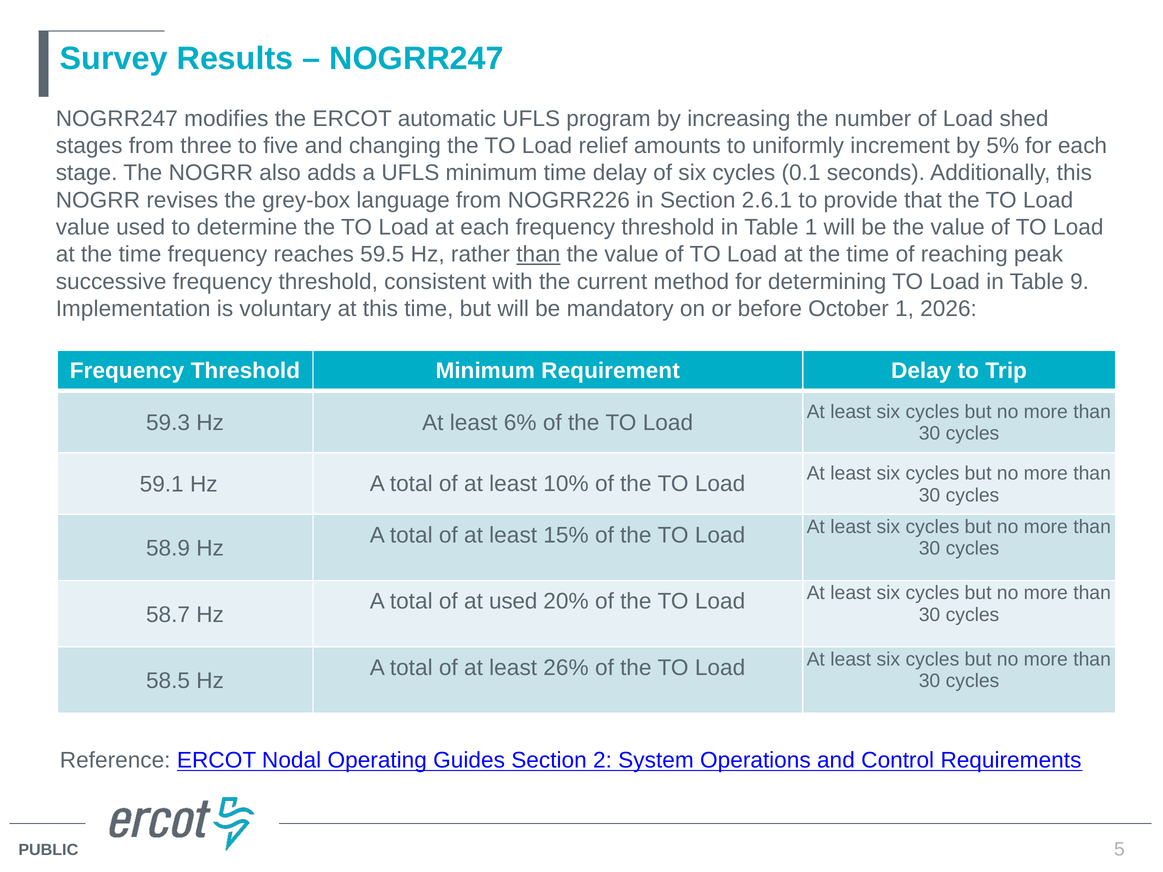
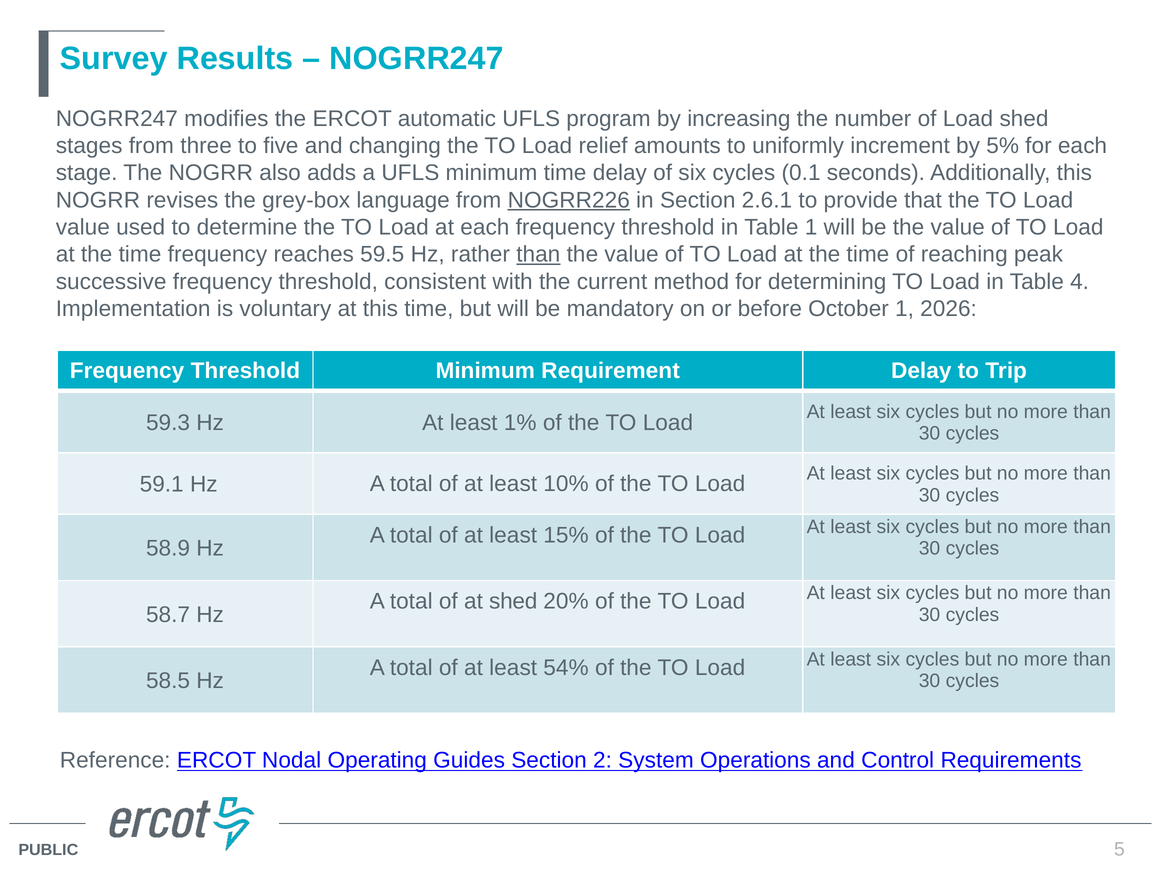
NOGRR226 underline: none -> present (569, 200)
9: 9 -> 4 (1080, 282)
6%: 6% -> 1% (520, 423)
at used: used -> shed (513, 602)
26%: 26% -> 54% (566, 668)
